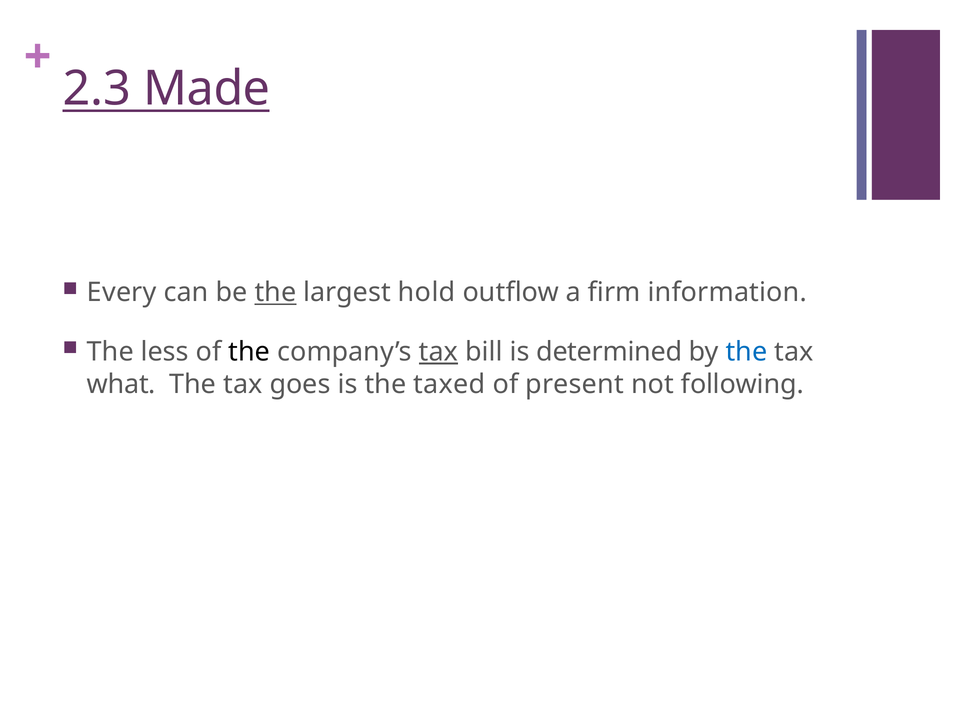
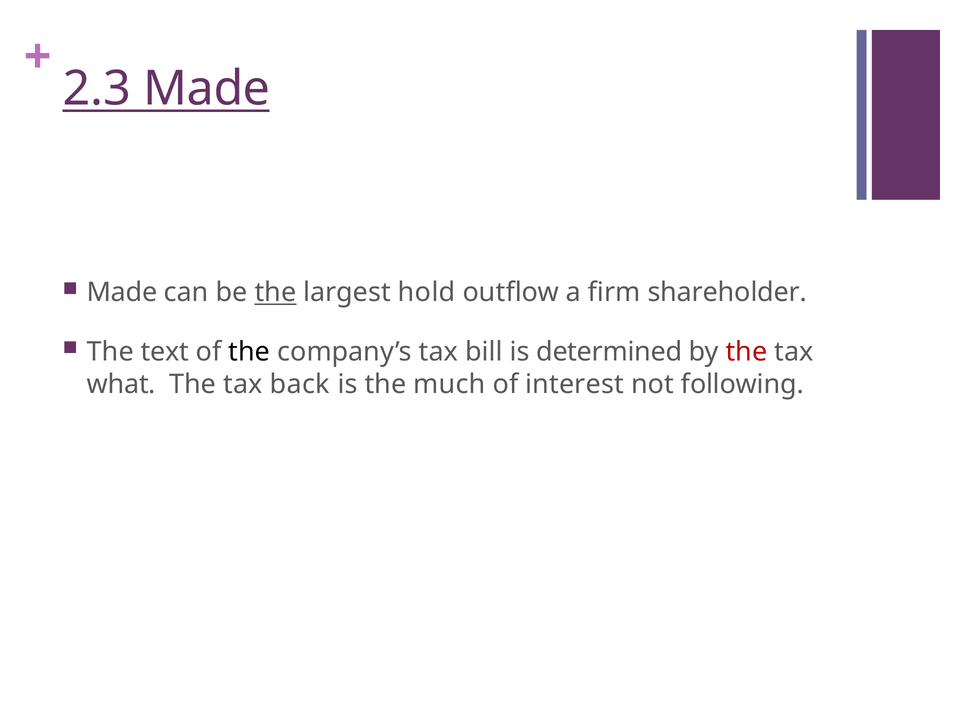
Every: Every -> Made (122, 293)
information: information -> shareholder (727, 293)
less: less -> text (165, 352)
tax underline: present -> none (439, 352)
the colour: blue -> red (747, 352)
goes: goes -> back (300, 384)
taxed: taxed -> much (449, 384)
present: present -> interest (575, 384)
